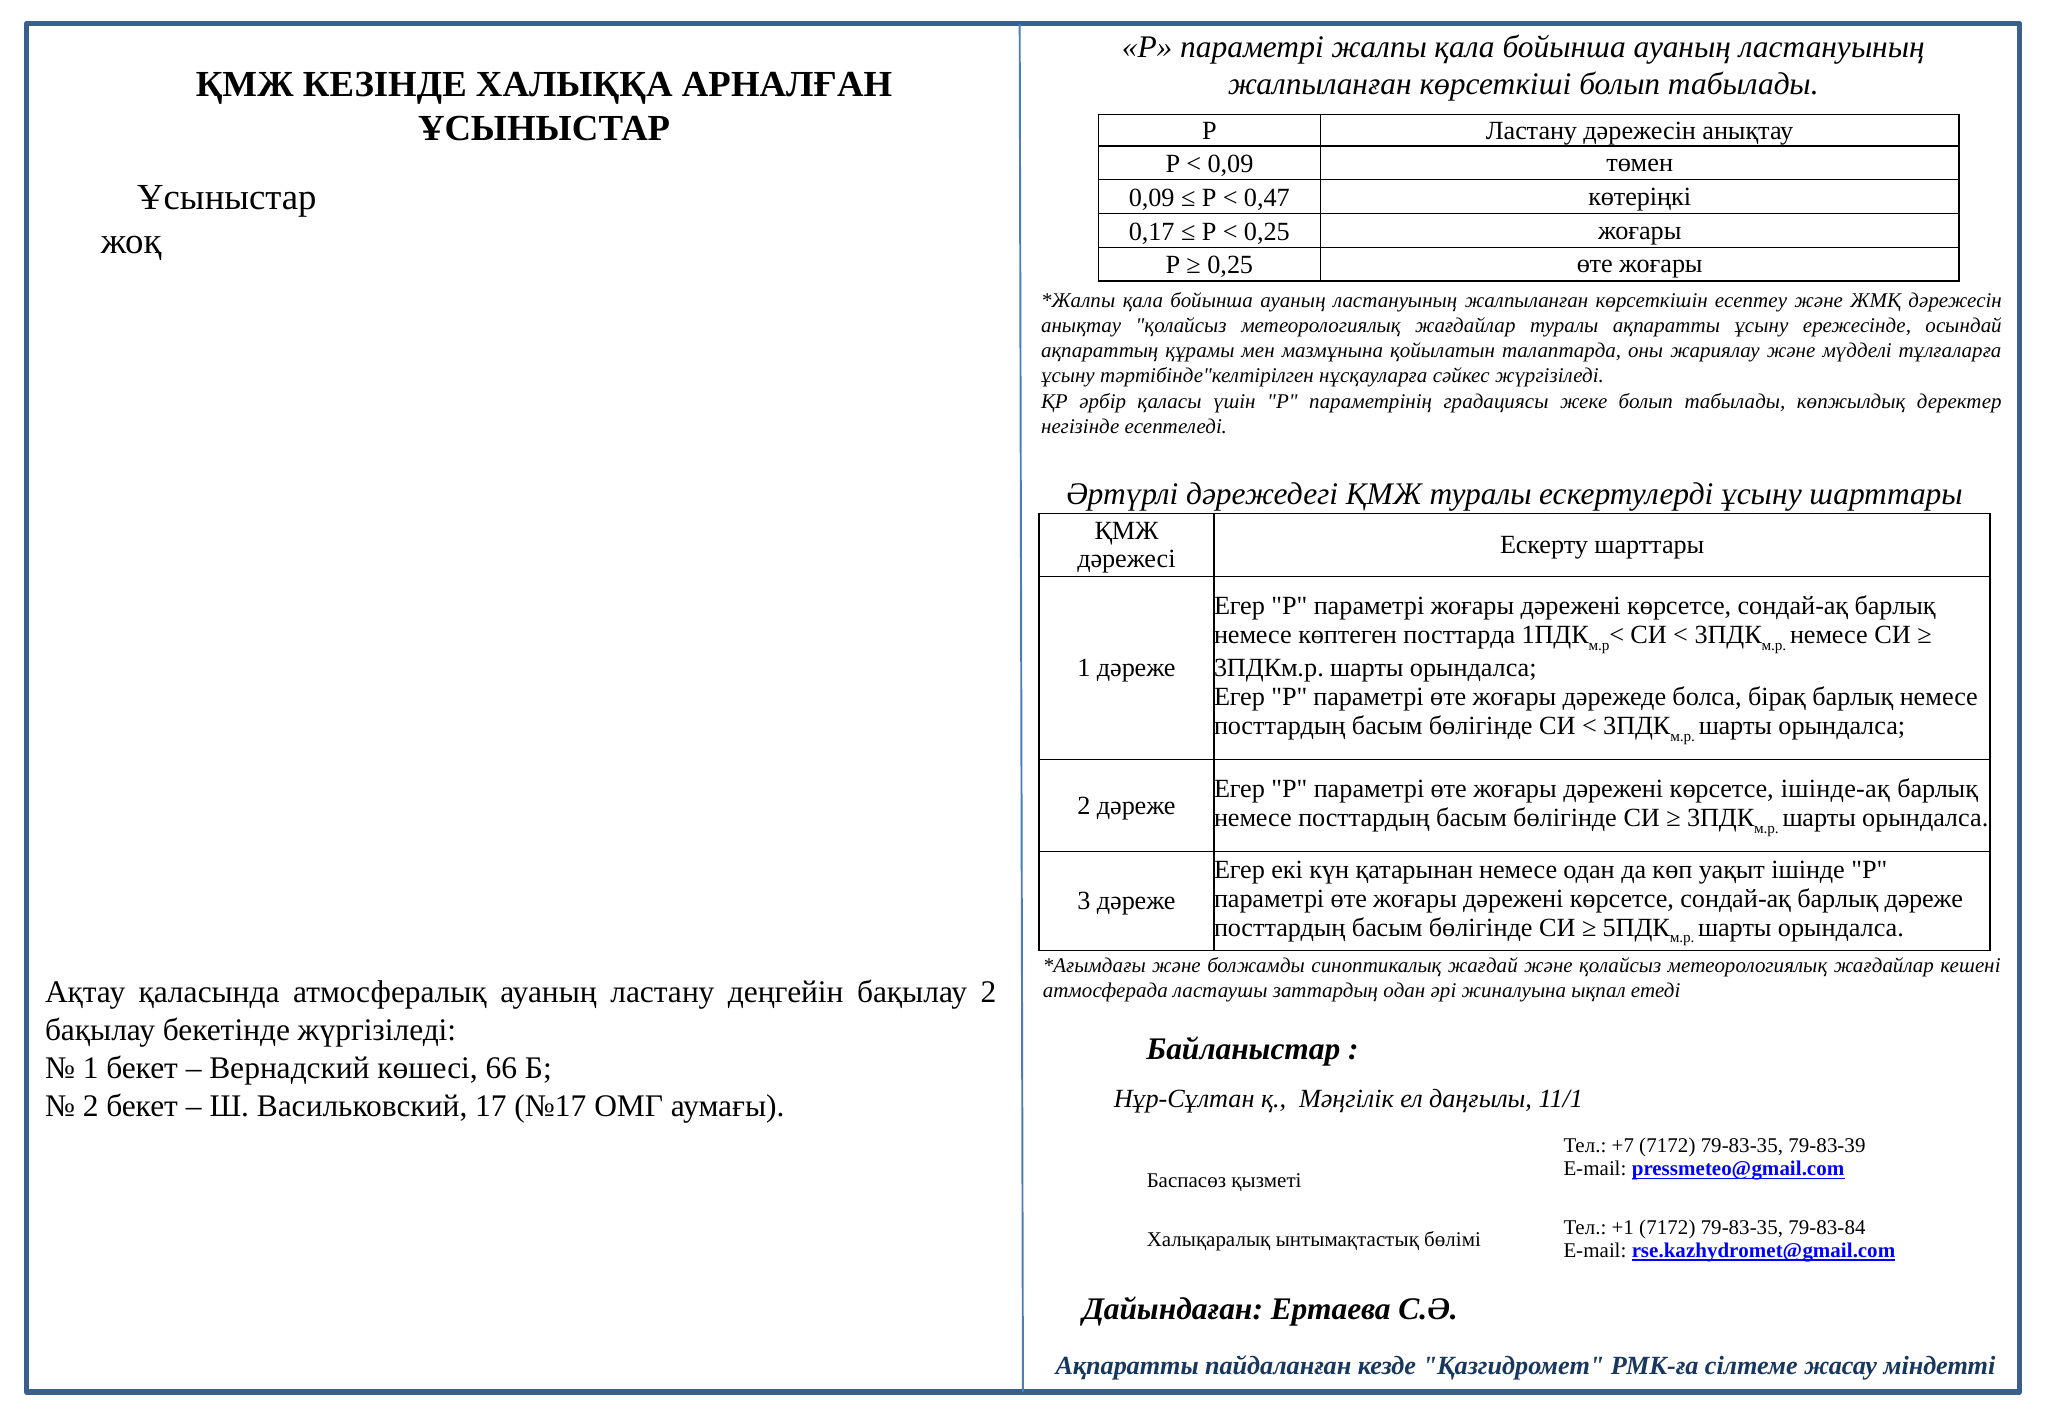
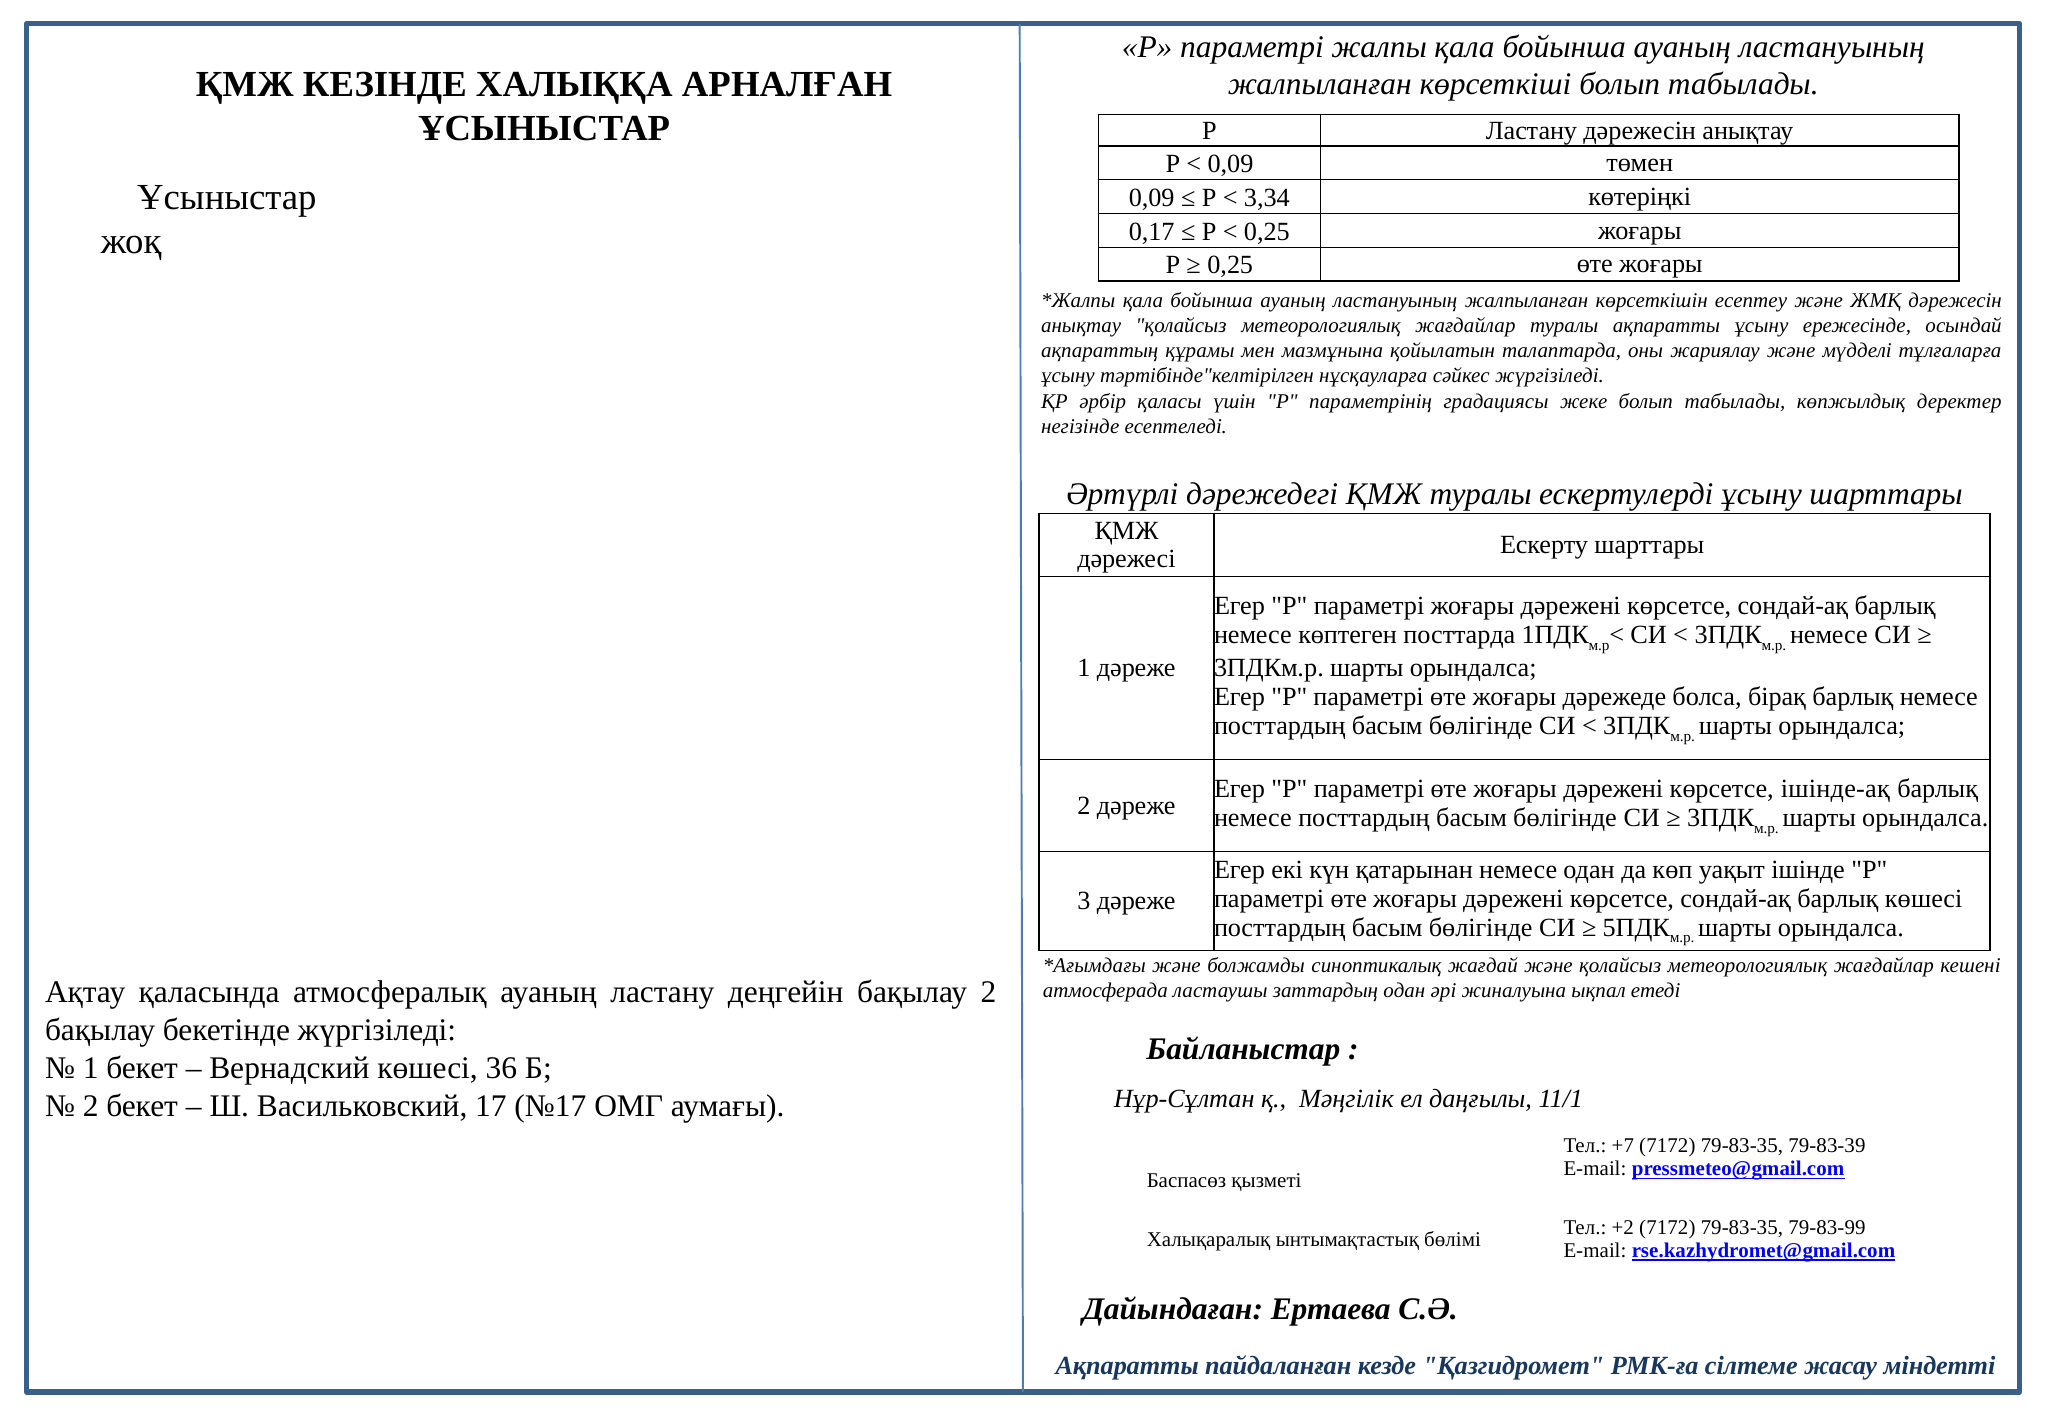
0,47: 0,47 -> 3,34 (1267, 198)
барлық дәреже: дәреже -> көшесі (1924, 899)
66: 66 -> 36 (501, 1068)
+1: +1 -> +2 (1623, 1228)
79-83-84: 79-83-84 -> 79-83-99 (1827, 1228)
